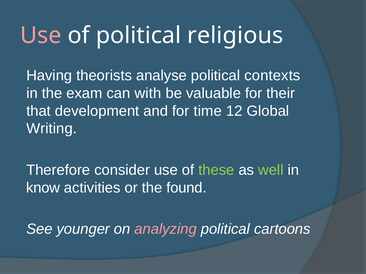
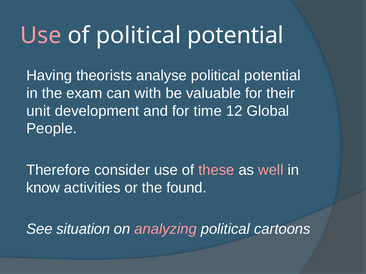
of political religious: religious -> potential (235, 35)
analyse political contexts: contexts -> potential (272, 76)
that: that -> unit (38, 111)
Writing: Writing -> People (52, 129)
these colour: light green -> pink (216, 170)
well colour: light green -> pink (271, 170)
younger: younger -> situation (83, 230)
